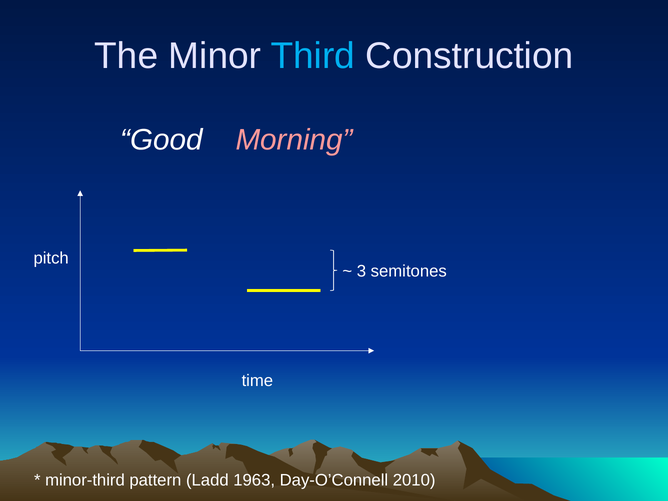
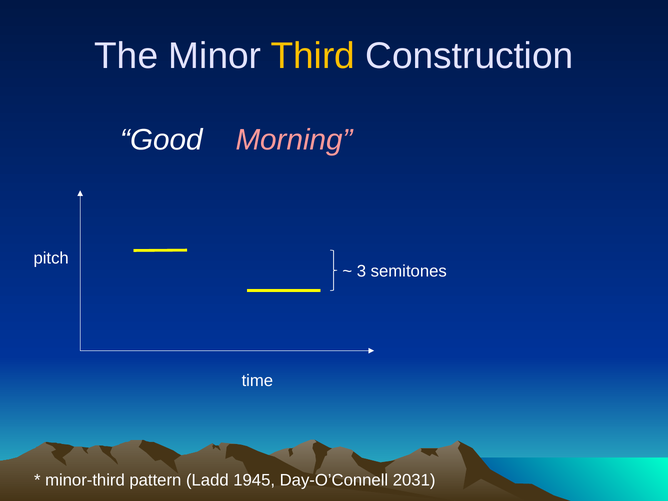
Third colour: light blue -> yellow (313, 56)
1963: 1963 -> 1945 (254, 480)
2010: 2010 -> 2031 (414, 480)
